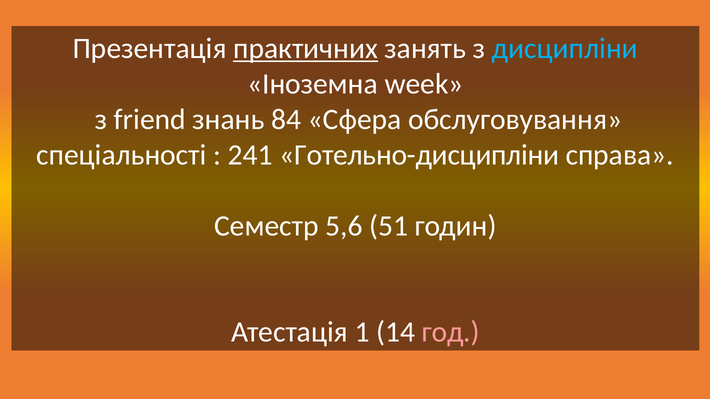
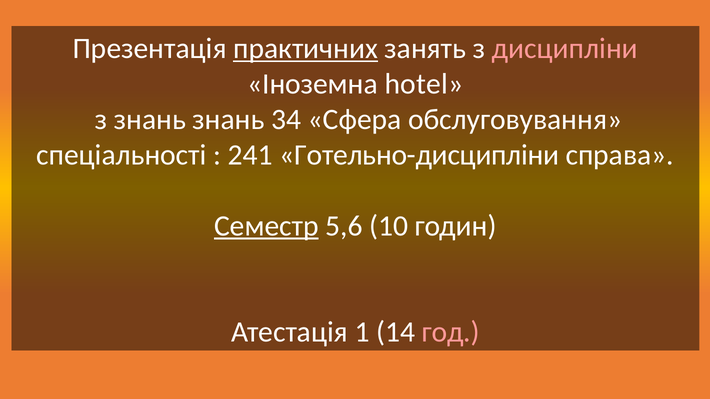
дисципліни colour: light blue -> pink (565, 48)
week: week -> hotel (424, 84)
з friend: friend -> знань (150, 119)
84: 84 -> 34 (286, 119)
Семестр underline: none -> present (266, 226)
51: 51 -> 10 (389, 226)
